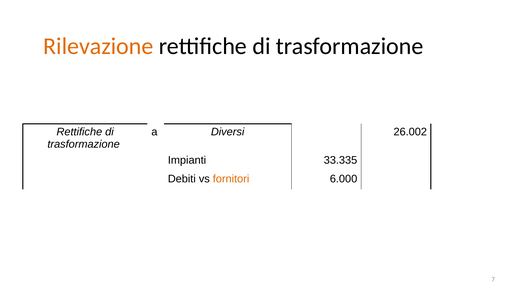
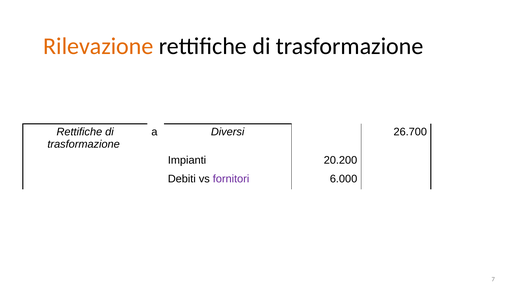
26.002: 26.002 -> 26.700 (410, 132)
33.335: 33.335 -> 20.200 (340, 161)
fornitori colour: orange -> purple (231, 179)
